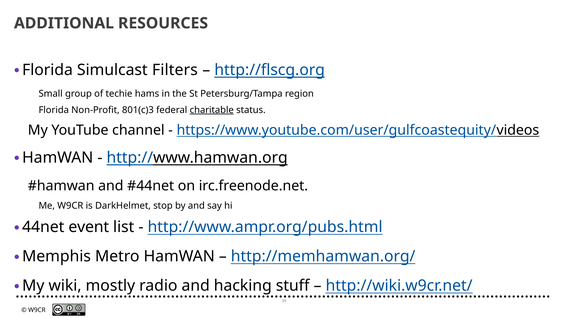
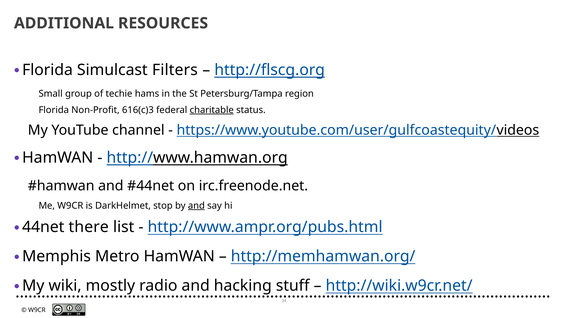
801(c)3: 801(c)3 -> 616(c)3 (138, 110)
and underline: none -> present (196, 206)
event: event -> there (89, 227)
